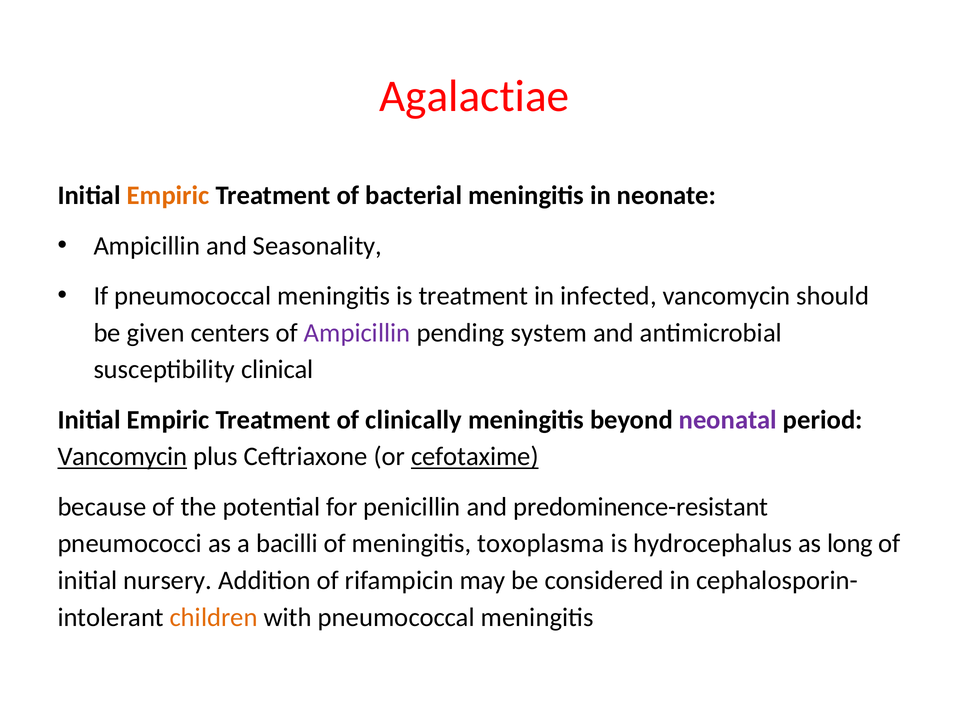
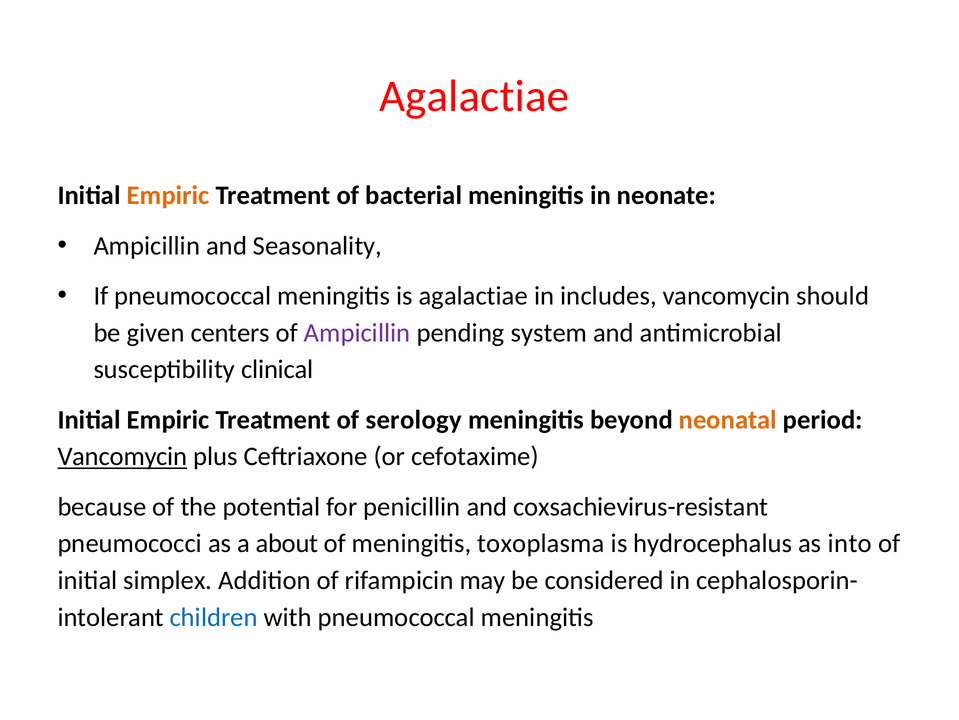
is treatment: treatment -> agalactiae (473, 296)
infected: infected -> includes (608, 296)
clinically: clinically -> serology (414, 419)
neonatal colour: purple -> orange (728, 419)
cefotaxime underline: present -> none (475, 456)
predominence-resistant: predominence-resistant -> coxsachievirus-resistant (641, 506)
bacilli: bacilli -> about (287, 543)
long: long -> into (850, 543)
nursery: nursery -> simplex (168, 580)
children colour: orange -> blue (214, 617)
